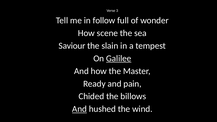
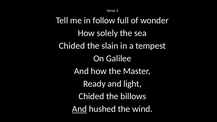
scene: scene -> solely (107, 33)
Saviour: Saviour -> Chided (72, 46)
Galilee underline: present -> none (119, 58)
pain: pain -> light (132, 84)
